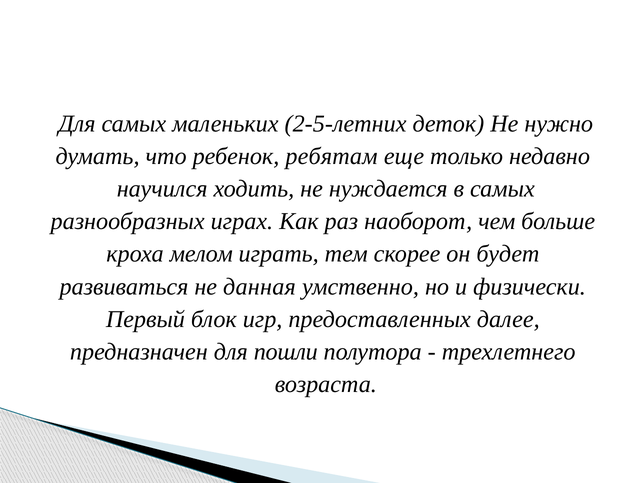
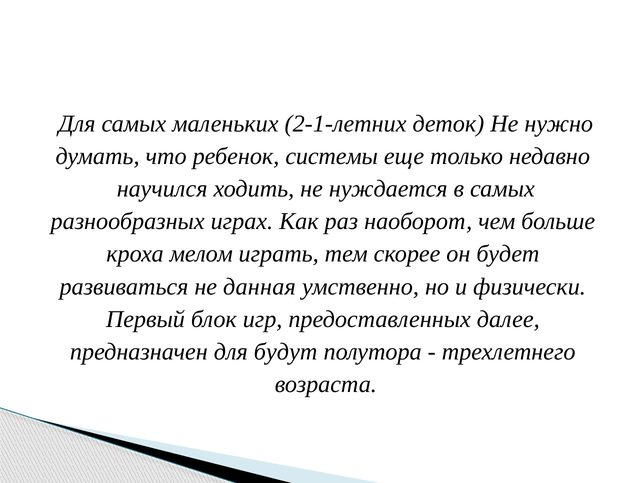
2-5-летних: 2-5-летних -> 2-1-летних (346, 124)
ребятам: ребятам -> системы (332, 156)
пошли: пошли -> будут (286, 352)
